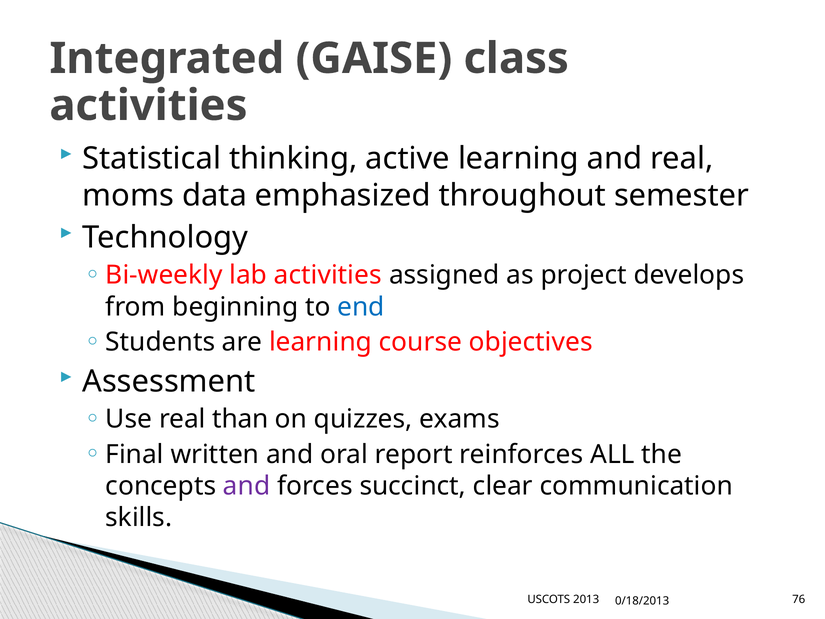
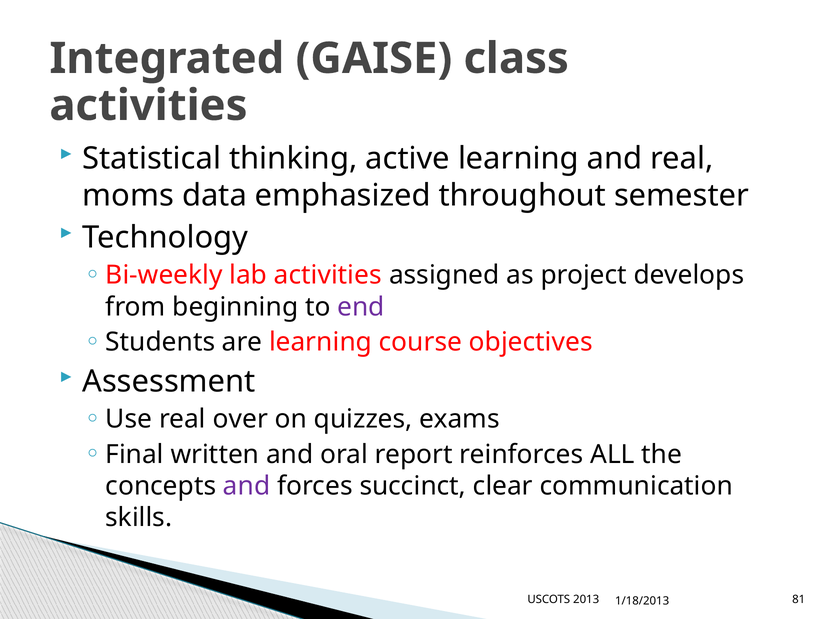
end colour: blue -> purple (361, 307)
than: than -> over (240, 419)
76: 76 -> 81 (799, 599)
0/18/2013: 0/18/2013 -> 1/18/2013 (642, 601)
